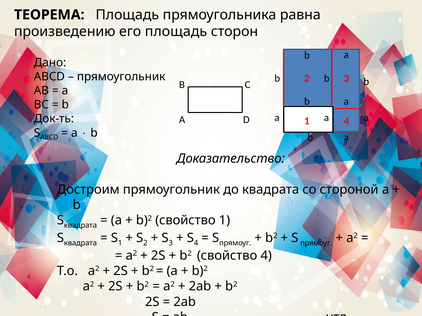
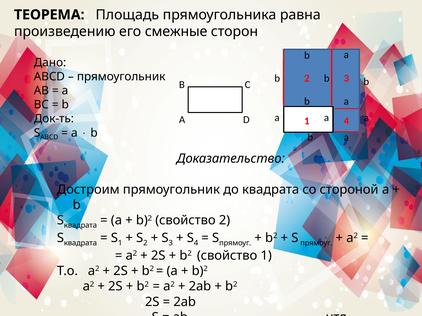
его площадь: площадь -> смежные (176, 32)
свойство 1: 1 -> 2 (225, 221)
свойство 4: 4 -> 1 (266, 256)
